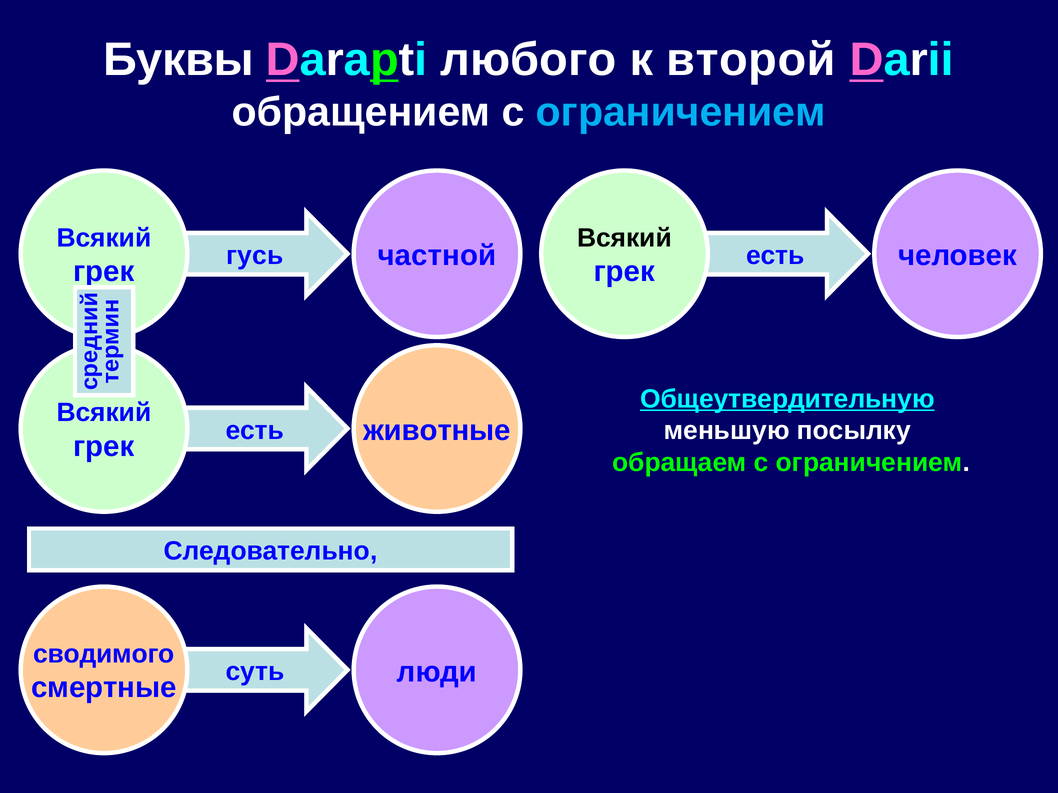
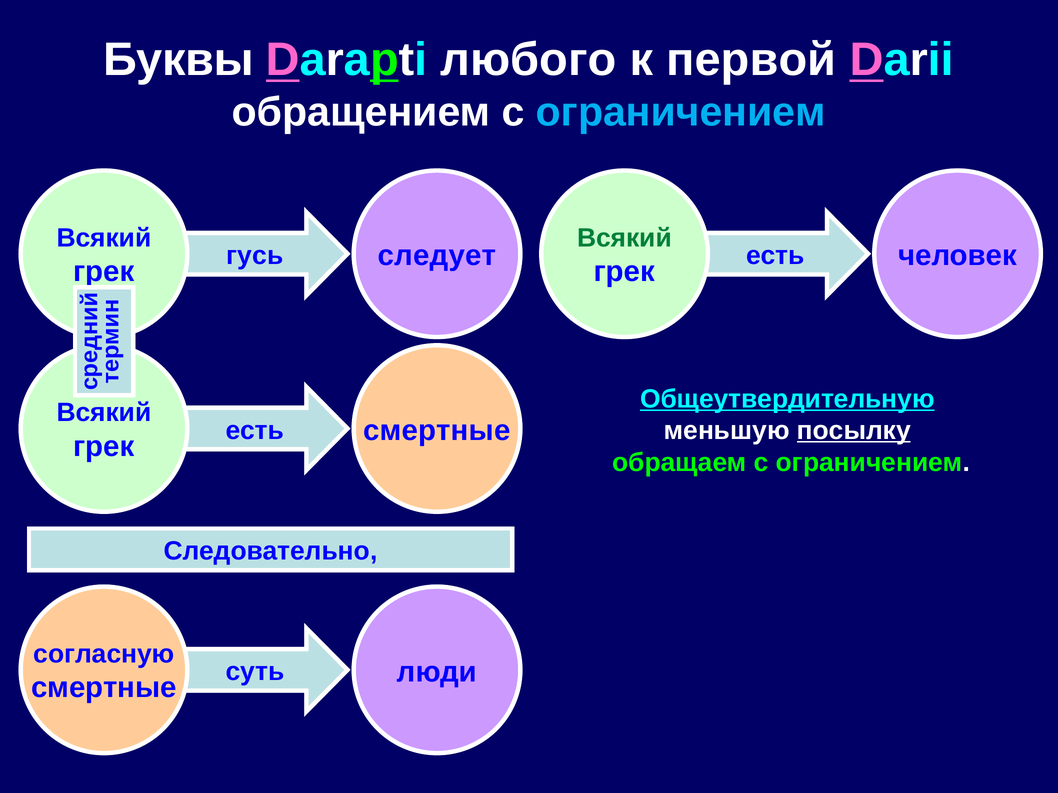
второй: второй -> первой (751, 60)
Всякий colour: black -> green (624, 238)
частной: частной -> следует (437, 256)
животные: животные -> смертные (437, 431)
посылку underline: none -> present (854, 431)
сводимого: сводимого -> согласную (104, 654)
